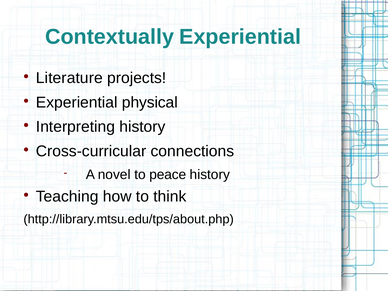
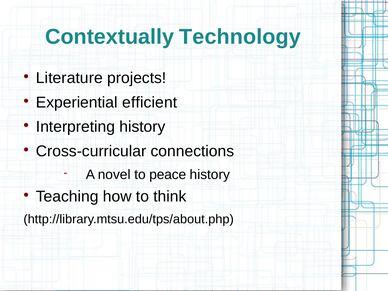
Contextually Experiential: Experiential -> Technology (240, 37)
physical: physical -> efficient (150, 102)
